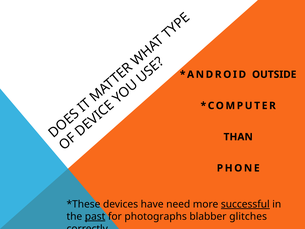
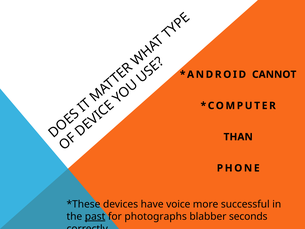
OUTSIDE: OUTSIDE -> CANNOT (274, 74)
need: need -> voice (178, 204)
successful underline: present -> none (245, 204)
glitches: glitches -> seconds (248, 216)
